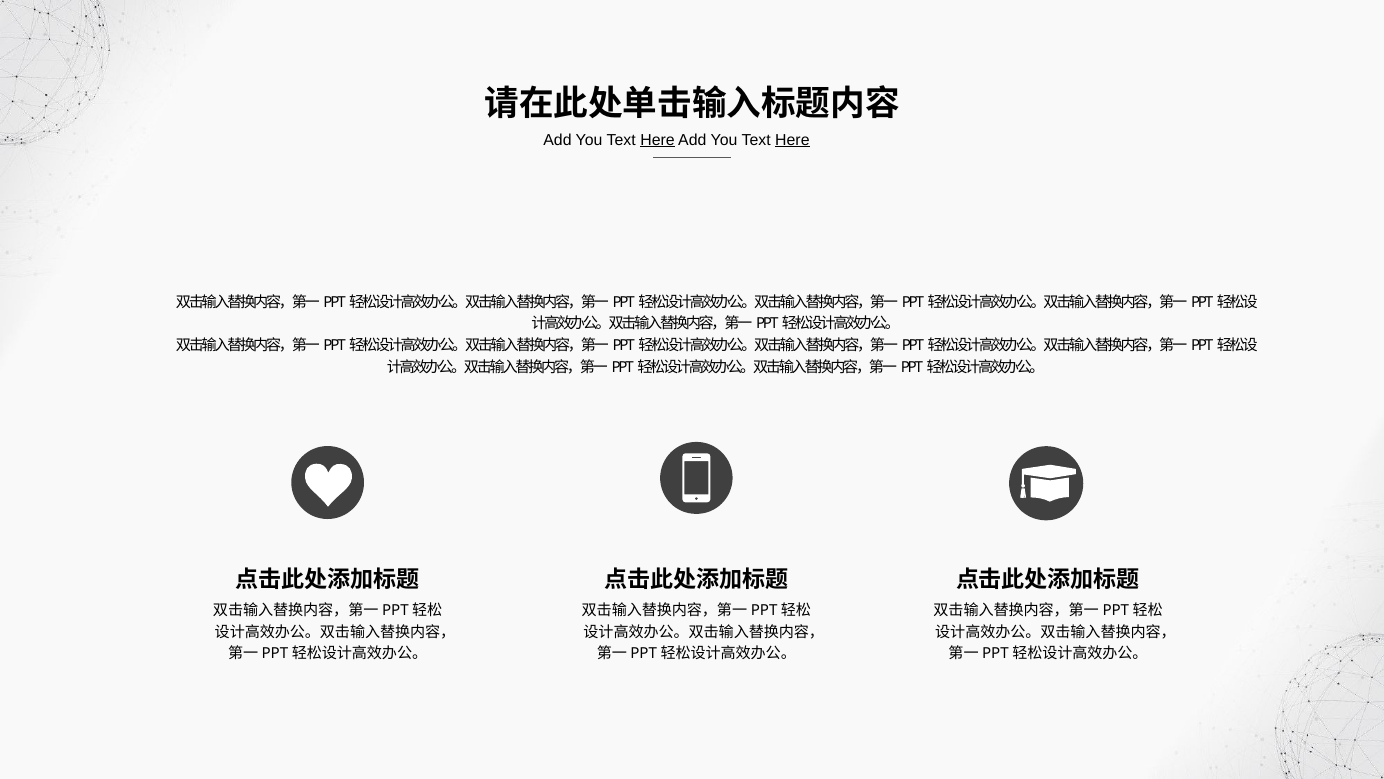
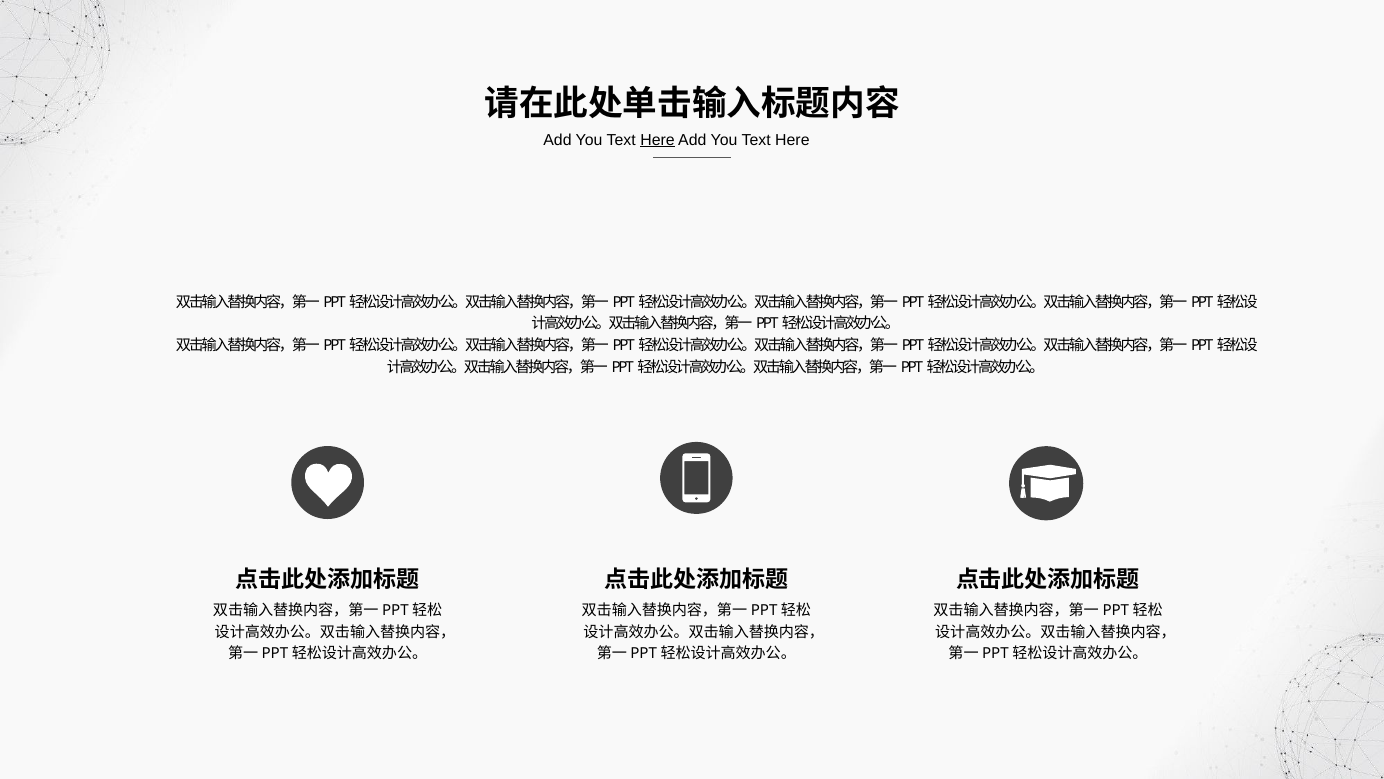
Here underline: present -> none (792, 140)
